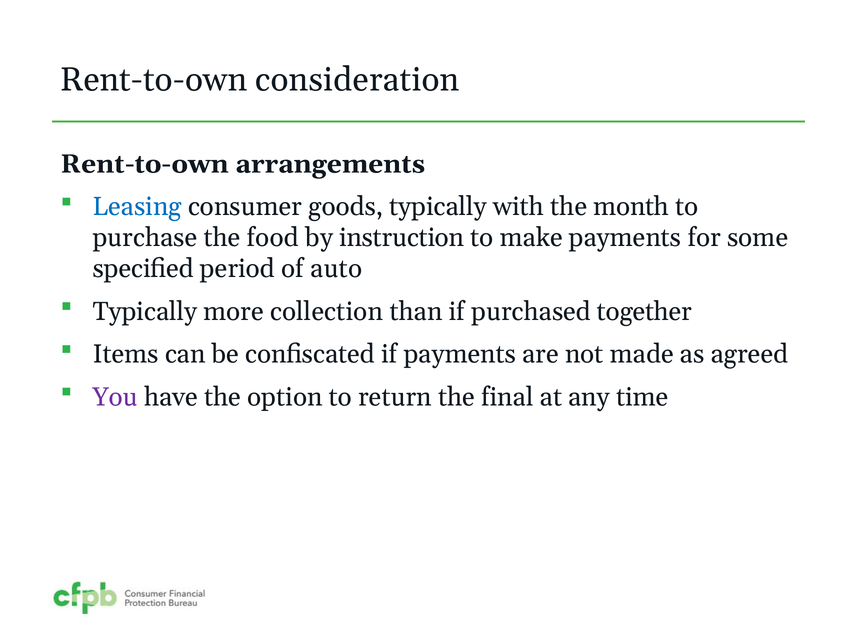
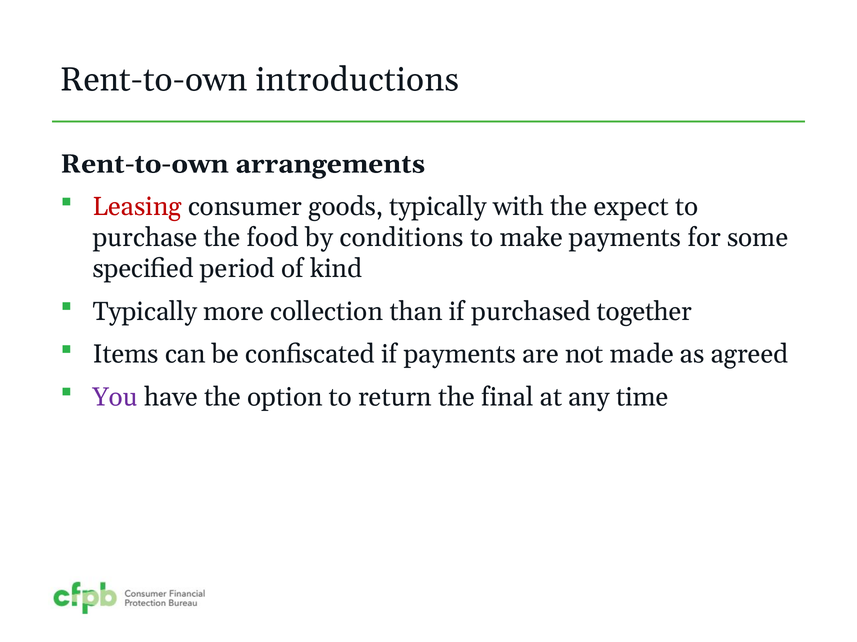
consideration: consideration -> introductions (357, 80)
Leasing colour: blue -> red (137, 207)
month: month -> expect (631, 207)
instruction: instruction -> conditions (402, 238)
auto: auto -> kind (336, 269)
